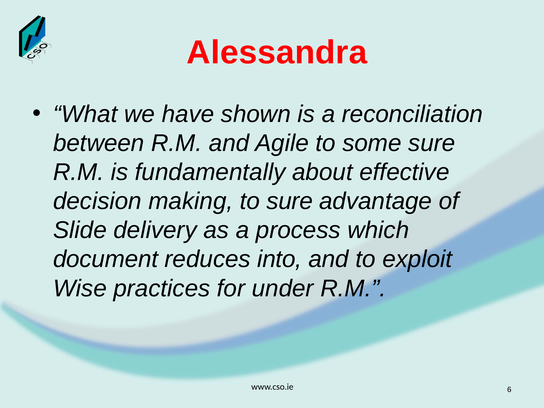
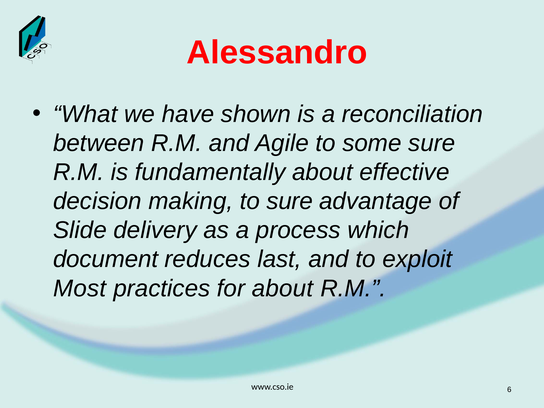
Alessandra: Alessandra -> Alessandro (277, 53)
into: into -> last (280, 259)
Wise: Wise -> Most (80, 288)
for under: under -> about (283, 288)
